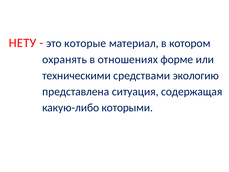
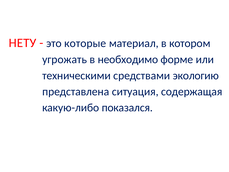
охранять: охранять -> угрожать (65, 59)
отношениях: отношениях -> необходимо (128, 59)
которыми: которыми -> показался (127, 108)
